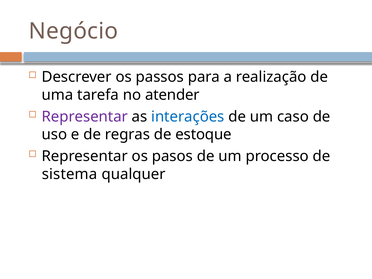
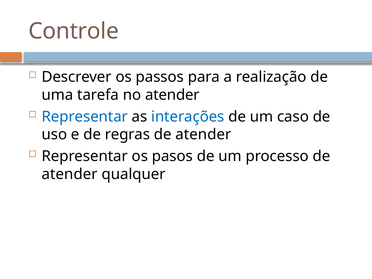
Negócio: Negócio -> Controle (74, 31)
Representar colour: purple -> blue (85, 117)
regras de estoque: estoque -> atender (203, 135)
sistema: sistema -> atender (70, 174)
